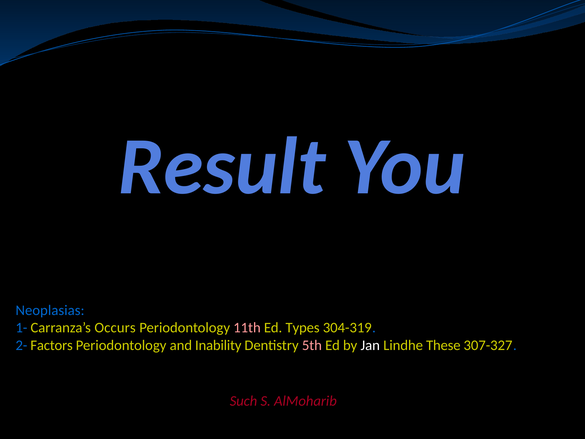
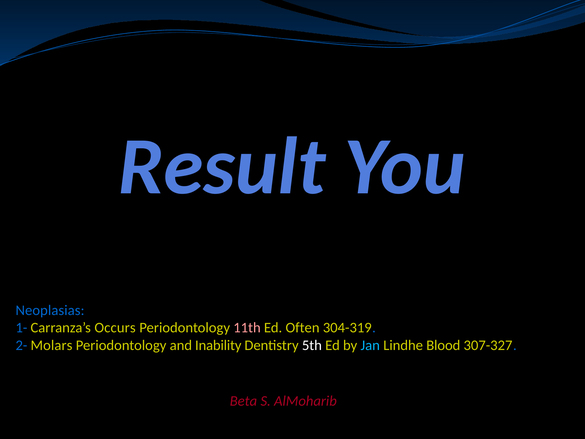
Types: Types -> Often (303, 328)
Factors: Factors -> Molars (51, 345)
5th colour: pink -> white (312, 345)
Jan colour: white -> light blue (370, 345)
These: These -> Blood (443, 345)
Such: Such -> Beta (243, 401)
